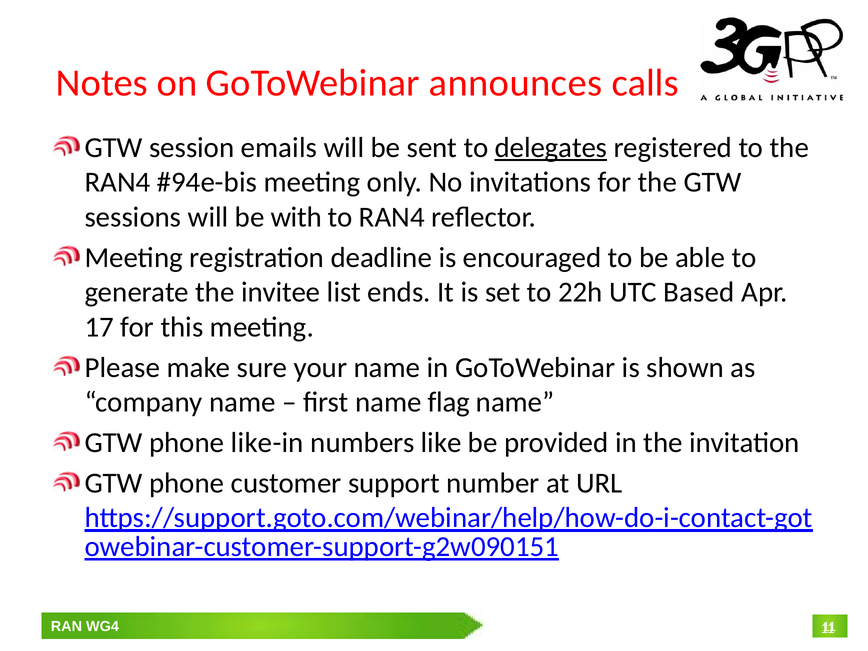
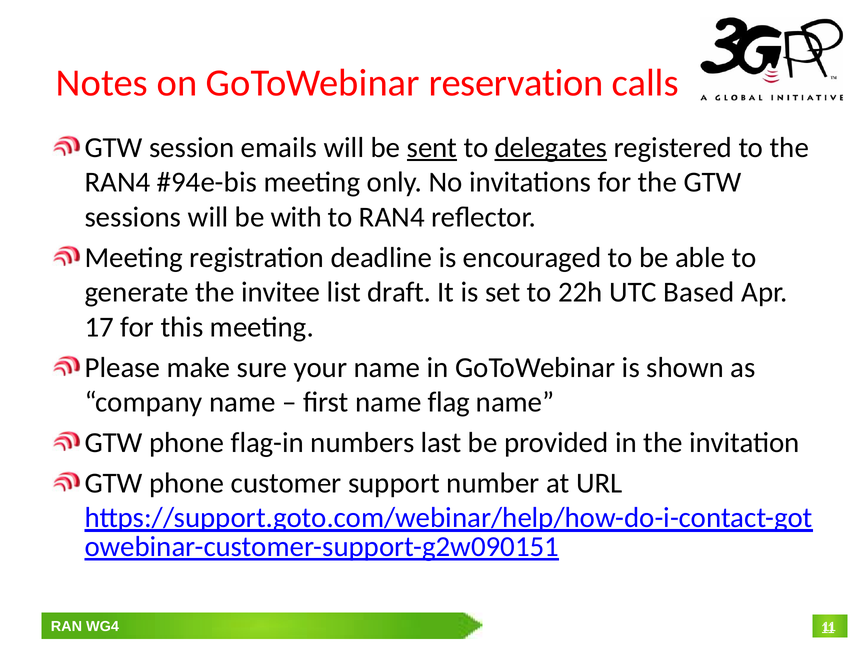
announces: announces -> reservation (516, 83)
sent underline: none -> present (432, 148)
ends: ends -> draft (399, 292)
like-in: like-in -> flag-in (267, 443)
like: like -> last (441, 443)
